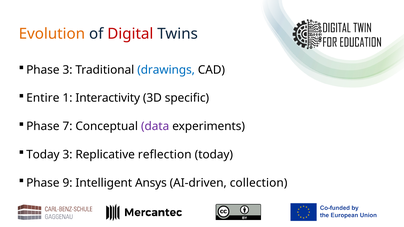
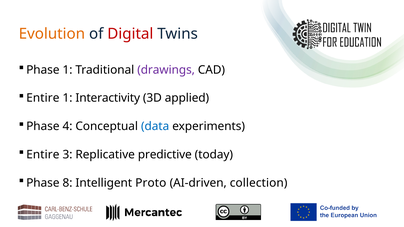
Phase 3: 3 -> 1 (67, 70)
drawings colour: blue -> purple (166, 70)
specific: specific -> applied (187, 98)
7: 7 -> 4 (67, 126)
data colour: purple -> blue (155, 126)
Today: Today -> Entire (43, 155)
reflection: reflection -> predictive (165, 155)
9: 9 -> 8 (67, 183)
Ansys: Ansys -> Proto (151, 183)
